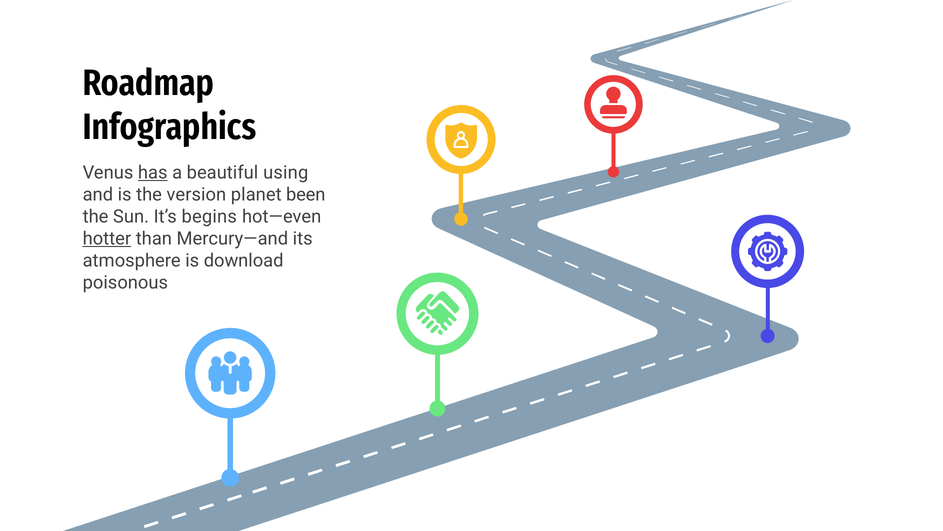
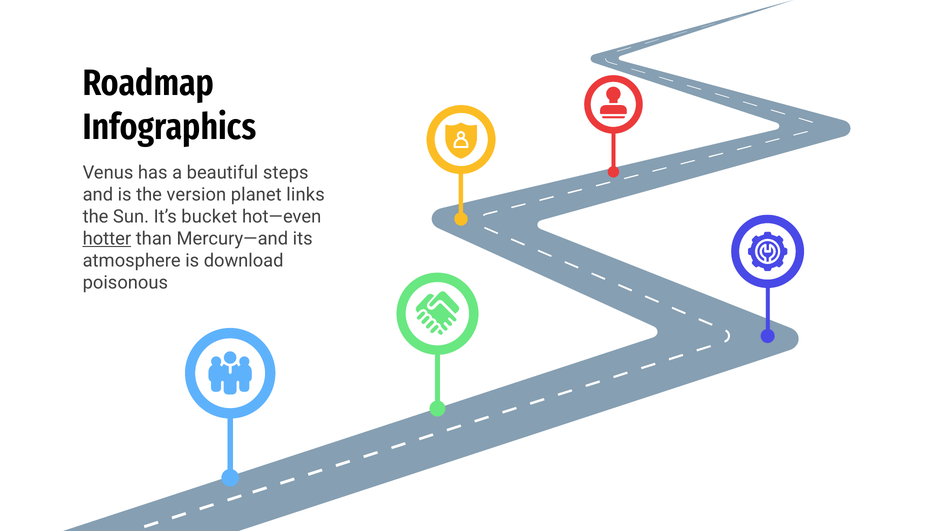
has underline: present -> none (153, 172)
using: using -> steps (286, 172)
been: been -> links (306, 194)
begins: begins -> bucket (209, 216)
